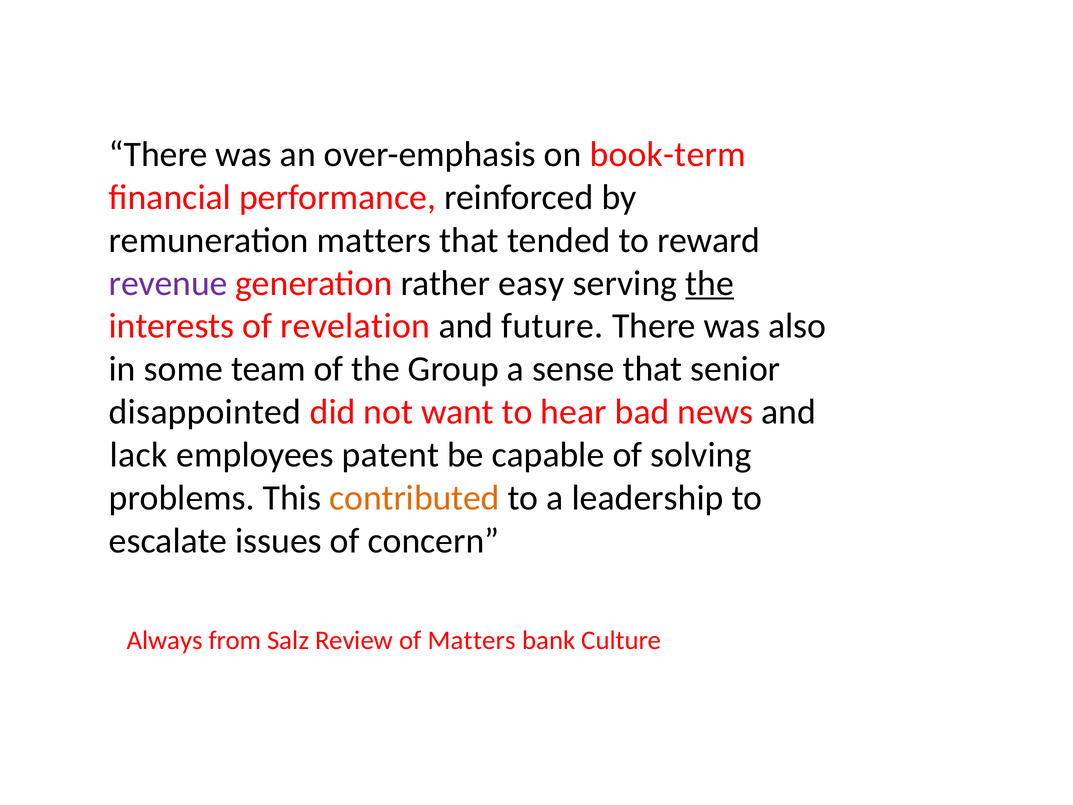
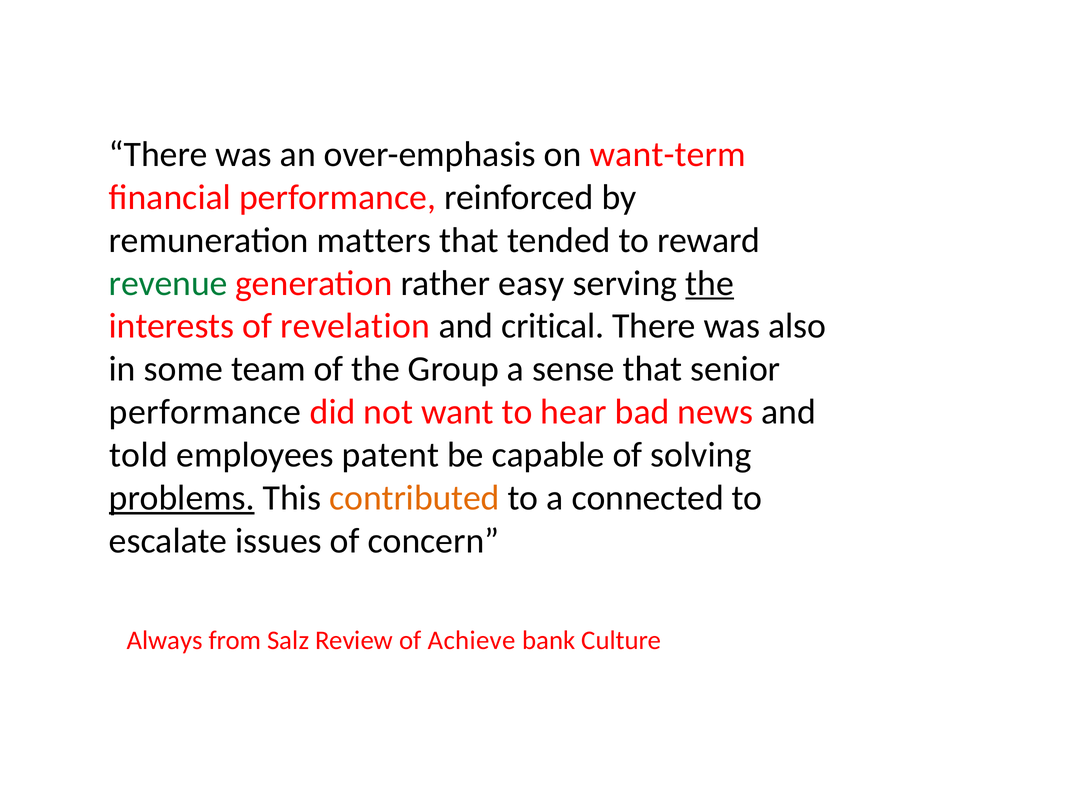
book-term: book-term -> want-term (668, 154)
revenue colour: purple -> green (168, 283)
future: future -> critical (553, 326)
disappointed: disappointed -> performance (205, 412)
lack: lack -> told (138, 455)
problems underline: none -> present (182, 498)
leadership: leadership -> connected (648, 498)
of Matters: Matters -> Achieve (472, 640)
